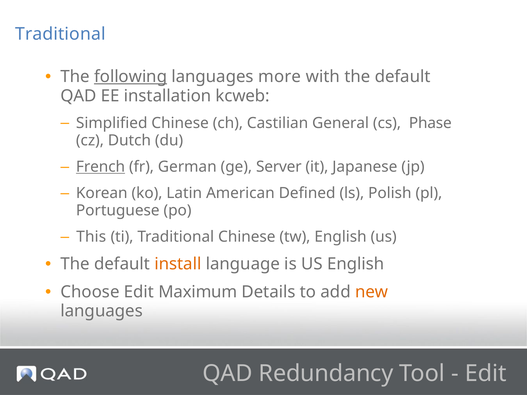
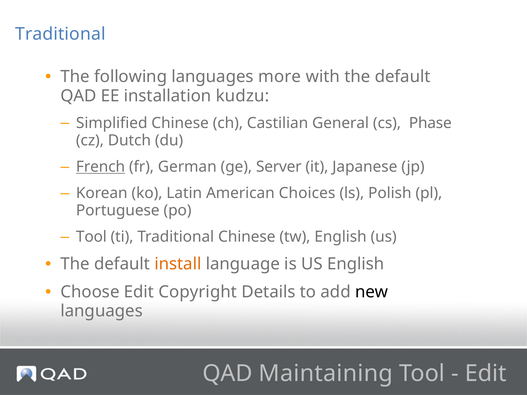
following underline: present -> none (131, 77)
kcweb: kcweb -> kudzu (242, 96)
Defined: Defined -> Choices (307, 193)
This: This -> Tool (91, 237)
Maximum: Maximum -> Copyright (198, 292)
new colour: orange -> black (372, 292)
Redundancy: Redundancy -> Maintaining (326, 374)
